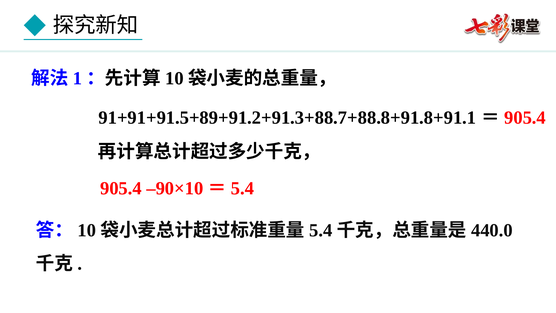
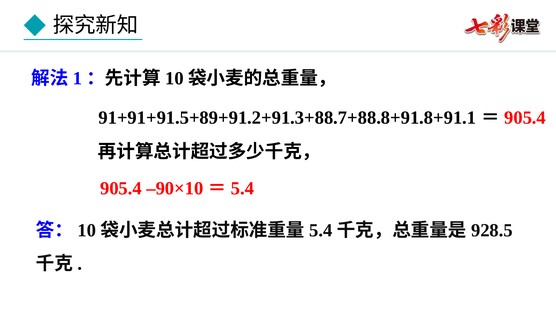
440.0: 440.0 -> 928.5 (492, 230)
